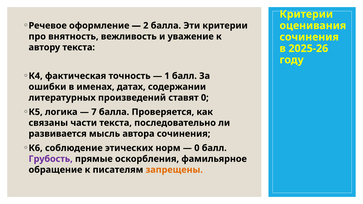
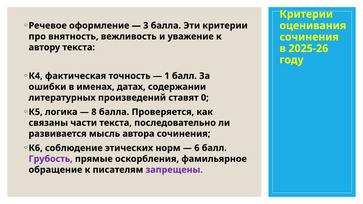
2: 2 -> 3 (146, 26)
7: 7 -> 8 (94, 112)
0: 0 -> 6 (197, 148)
запрещены colour: orange -> purple (174, 170)
